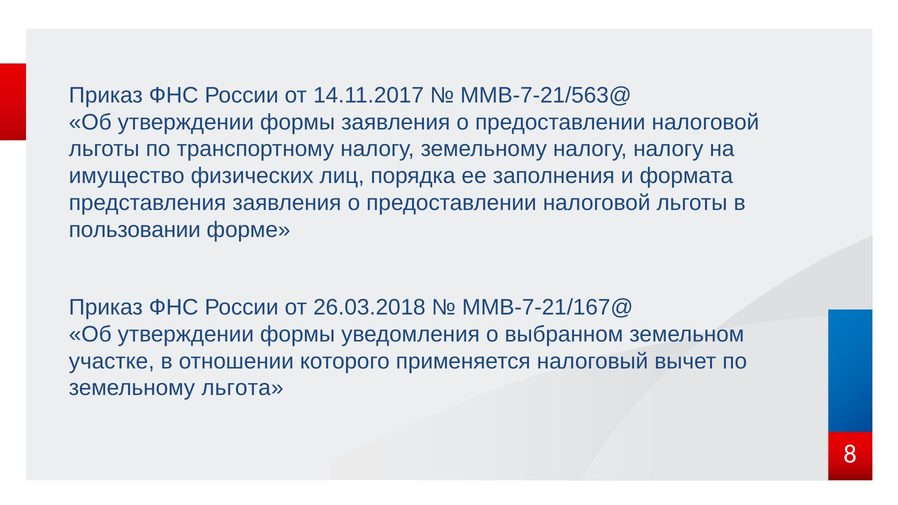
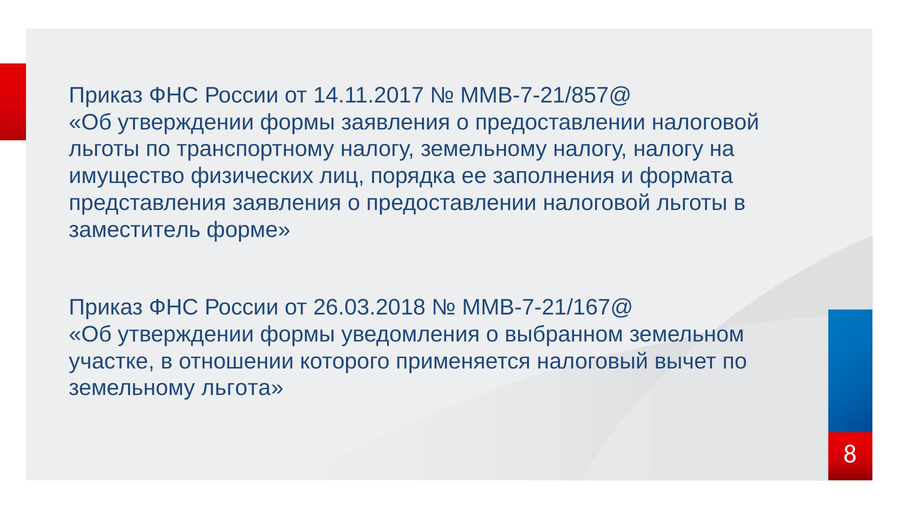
ММВ-7-21/563@: ММВ-7-21/563@ -> ММВ-7-21/857@ (546, 95)
пользовании: пользовании -> заместитель (135, 230)
